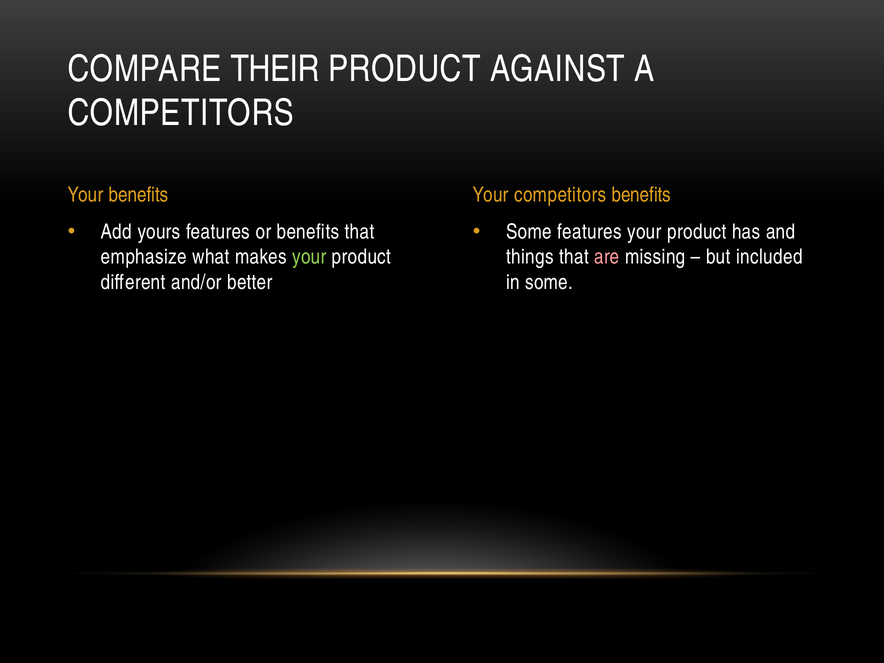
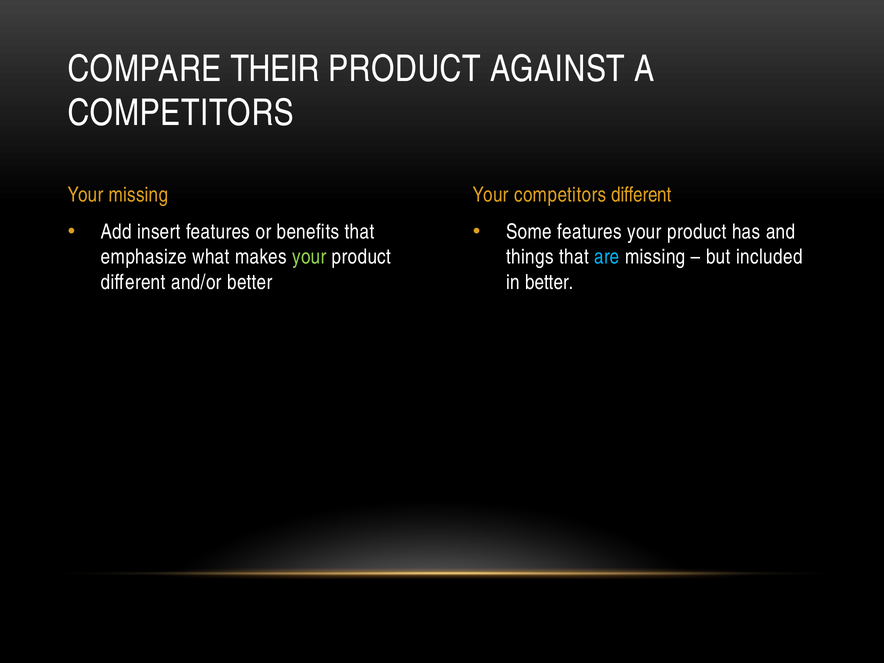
Your benefits: benefits -> missing (138, 195)
competitors benefits: benefits -> different (641, 195)
yours: yours -> insert (159, 232)
are colour: pink -> light blue (607, 257)
in some: some -> better (549, 282)
